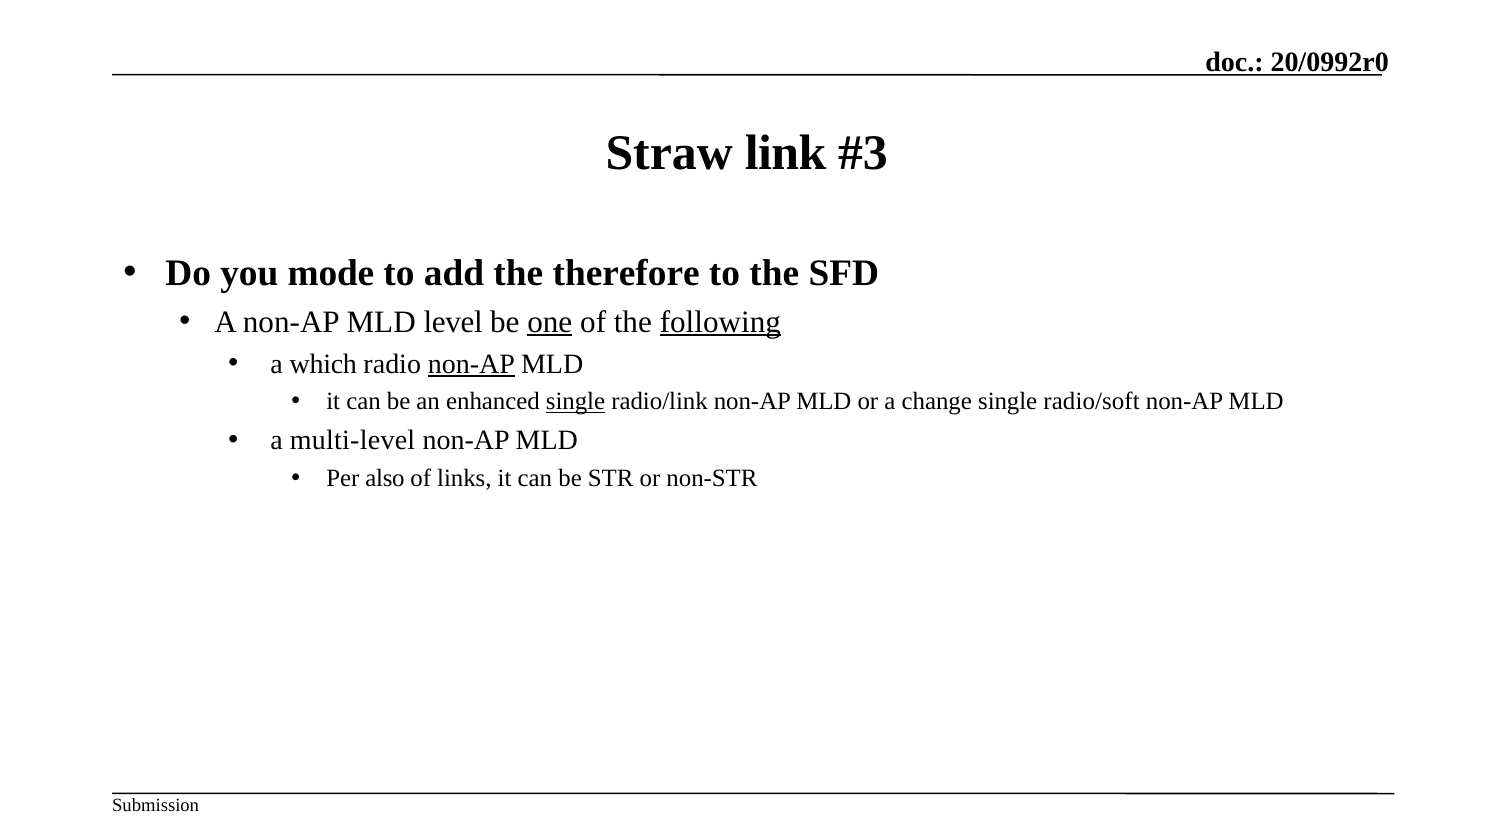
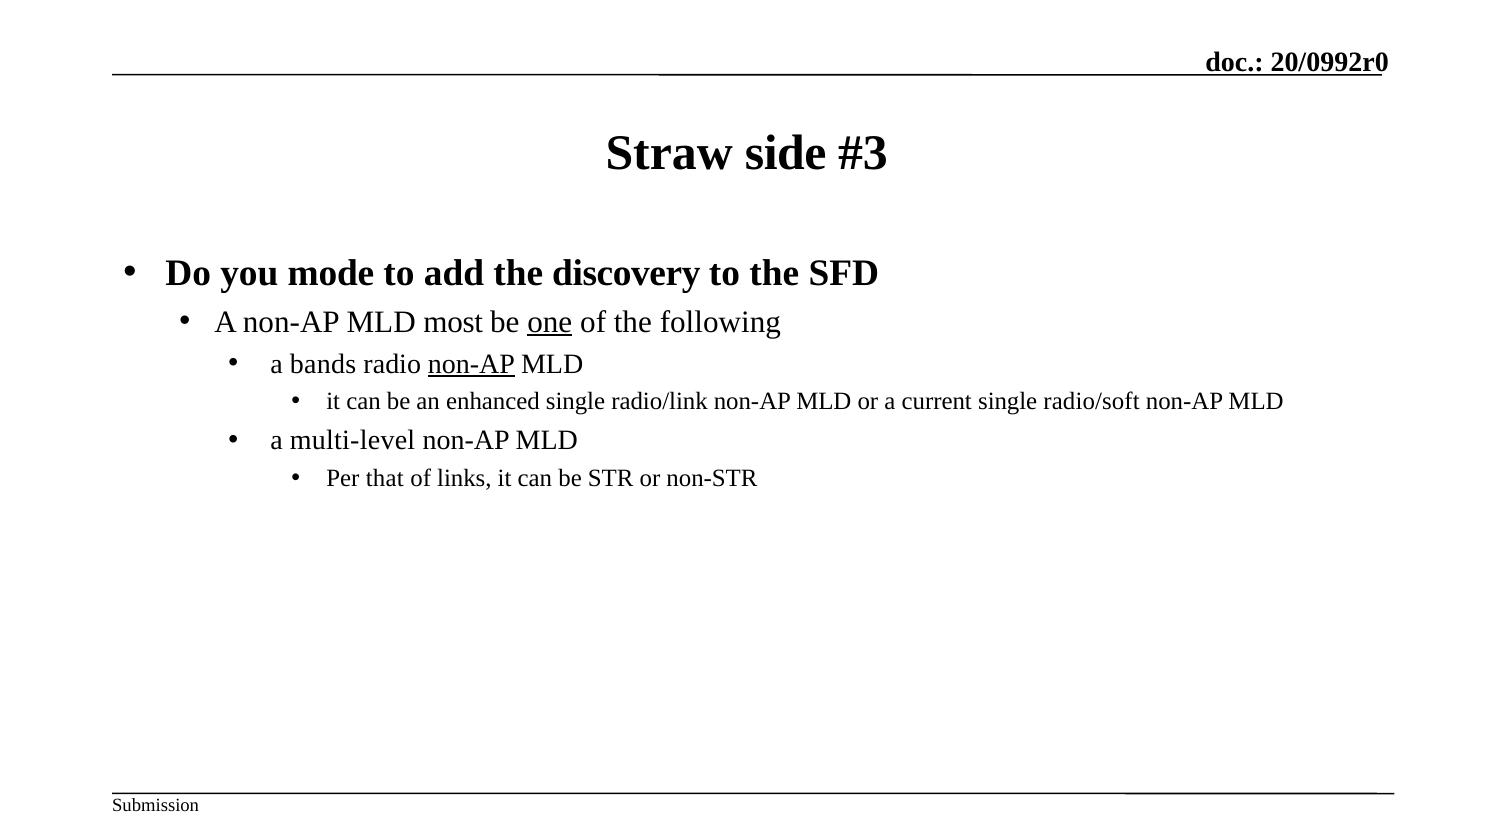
link: link -> side (786, 153)
therefore: therefore -> discovery (626, 273)
level: level -> most (453, 322)
following underline: present -> none (720, 322)
which: which -> bands (323, 364)
single underline: present -> none (576, 402)
change: change -> current (937, 402)
also: also -> that (385, 479)
